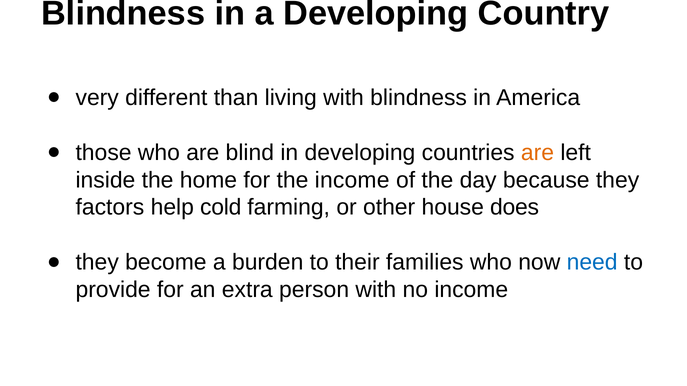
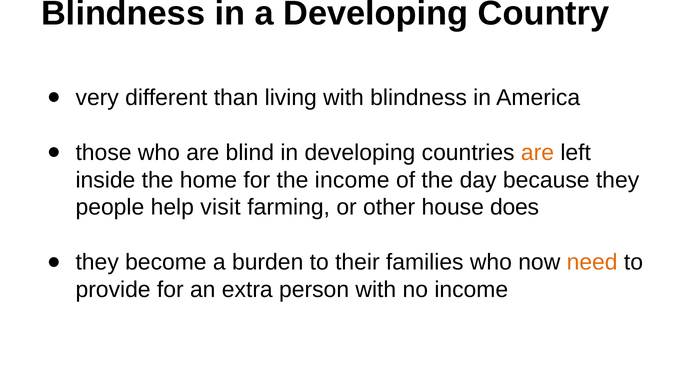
factors: factors -> people (110, 208)
cold: cold -> visit (221, 208)
need colour: blue -> orange (592, 263)
